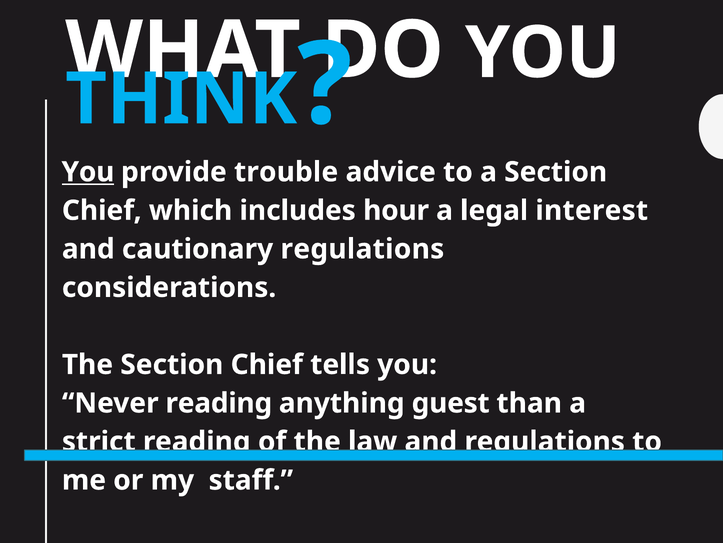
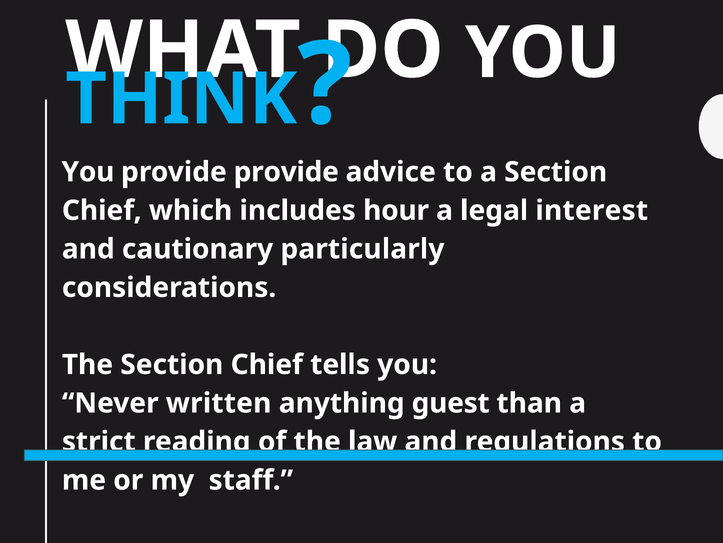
You underline: present -> none (88, 172)
provide trouble: trouble -> provide (286, 172)
cautionary regulations: regulations -> particularly (362, 249)
Never reading: reading -> written (219, 403)
